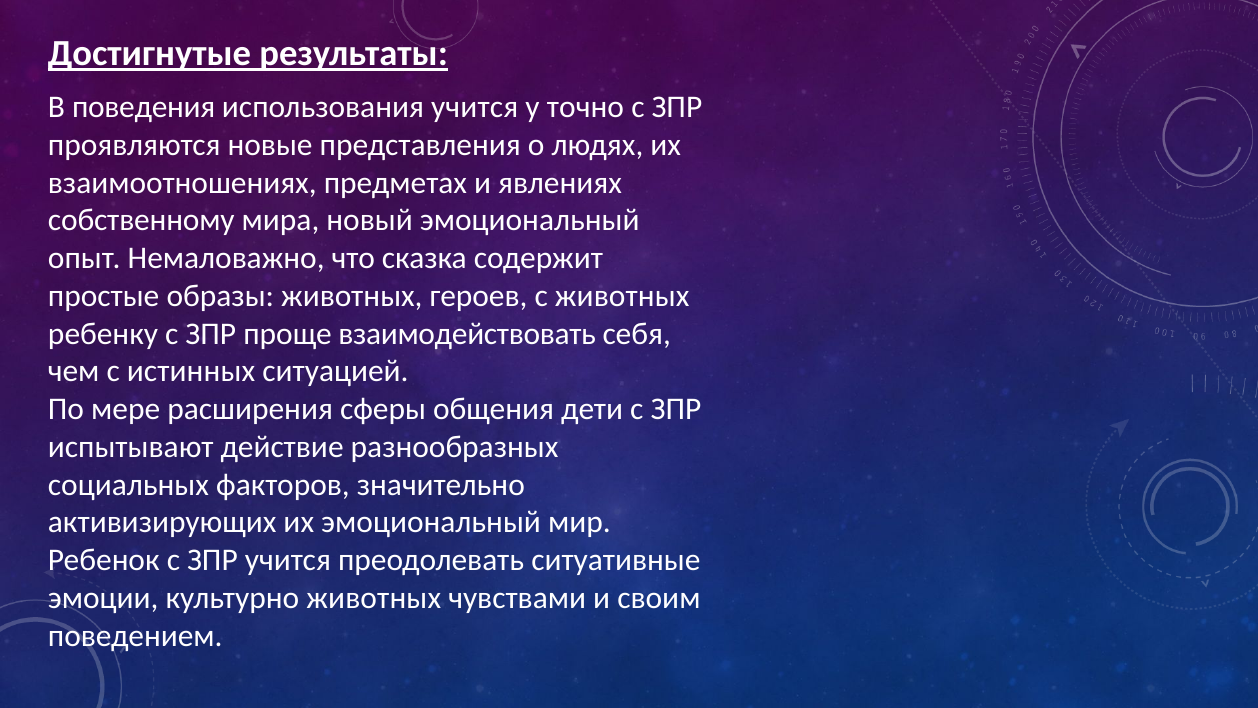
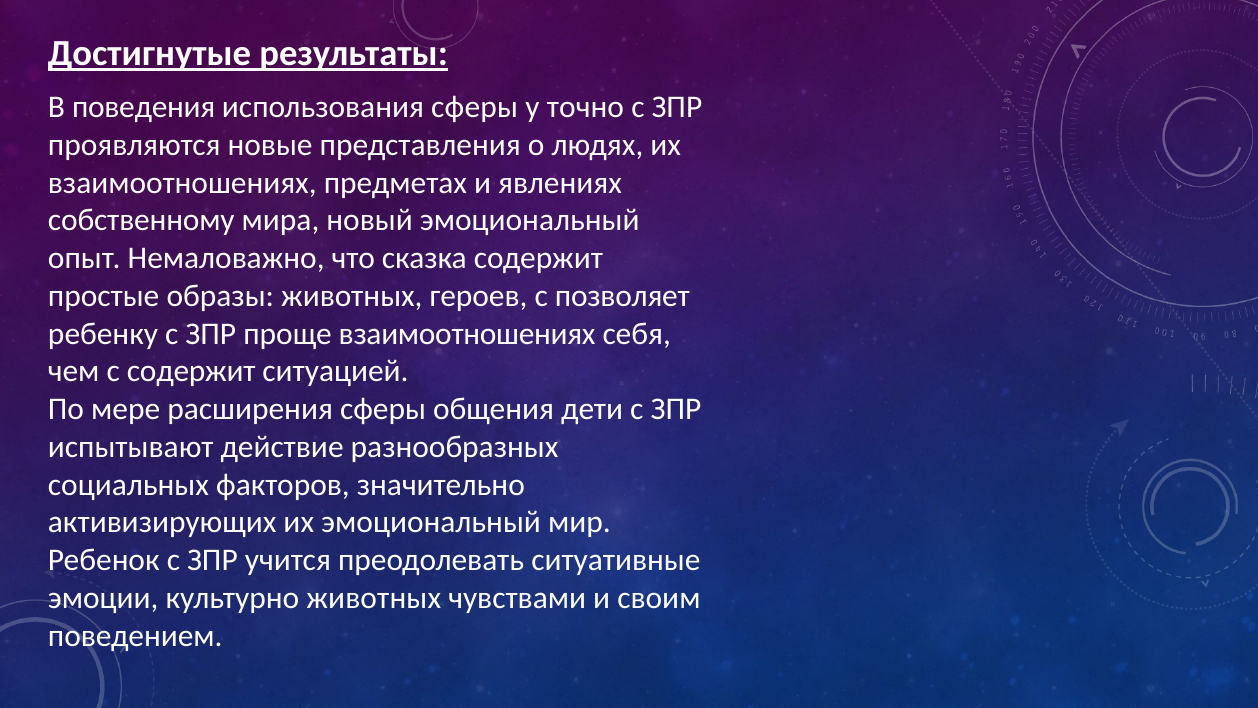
использования учится: учится -> сферы (475, 107)
с животных: животных -> позволяет (622, 296)
проще взаимодействовать: взаимодействовать -> взаимоотношениях (467, 334)
с истинных: истинных -> содержит (191, 371)
